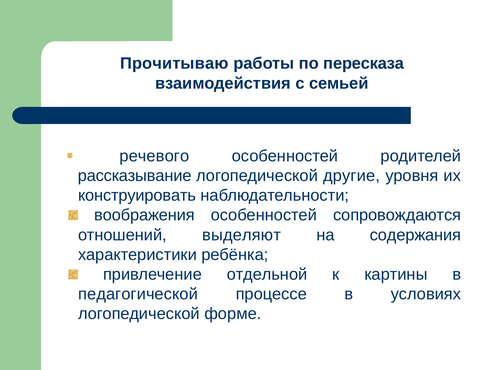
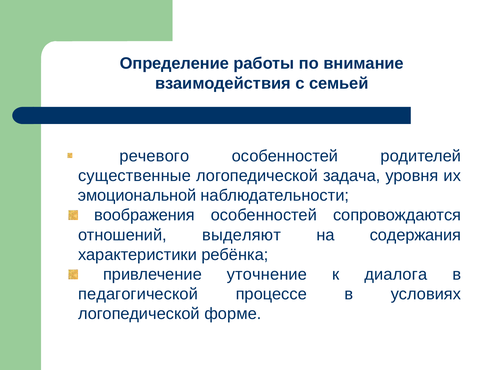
Прочитываю: Прочитываю -> Определение (174, 63)
пересказа: пересказа -> внимание (364, 63)
рассказывание: рассказывание -> существенные (135, 176)
другие: другие -> задача (352, 176)
конструировать: конструировать -> эмоциональной (137, 195)
отдельной: отдельной -> уточнение (267, 274)
картины: картины -> диалога (396, 274)
